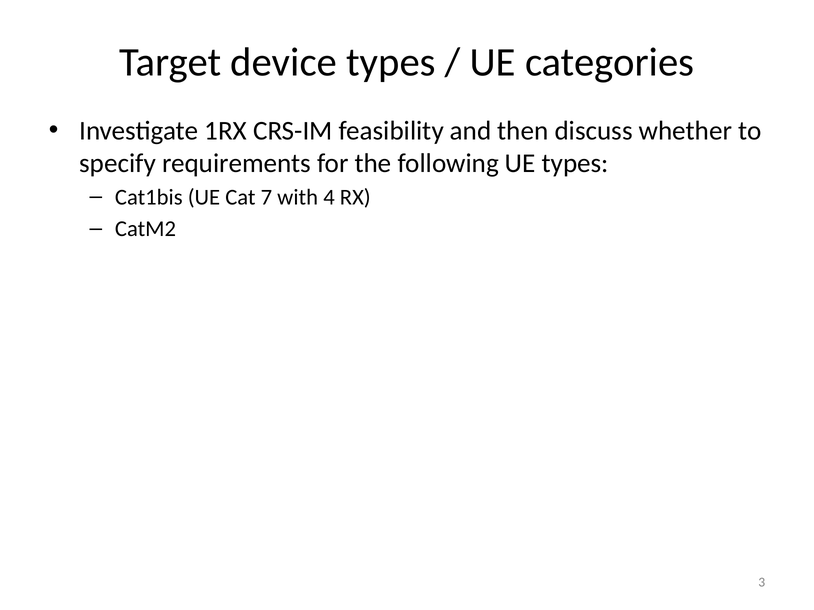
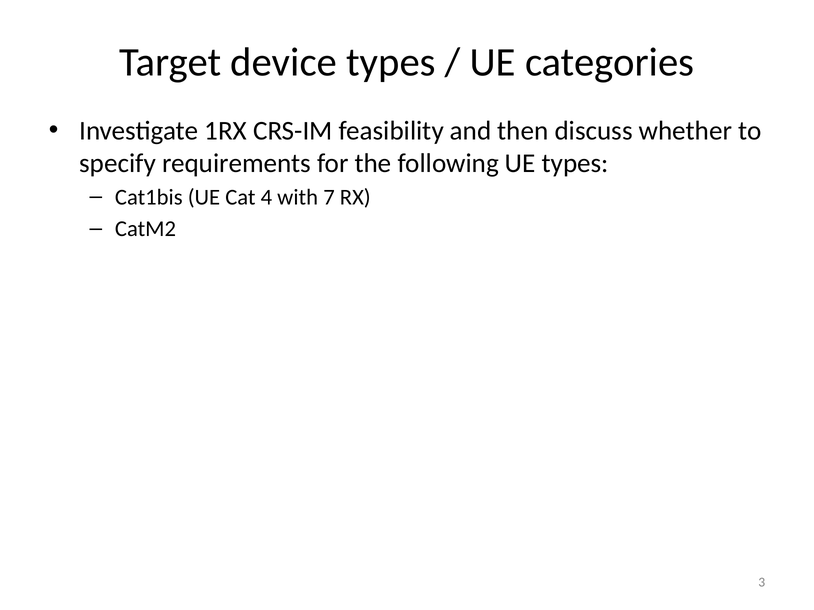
7: 7 -> 4 (266, 197)
4: 4 -> 7 (329, 197)
